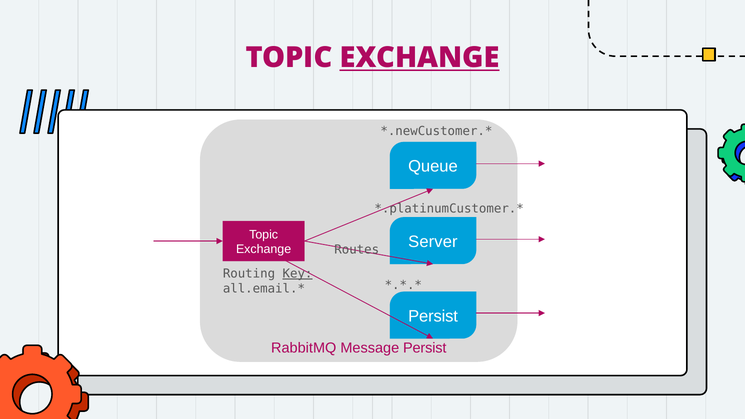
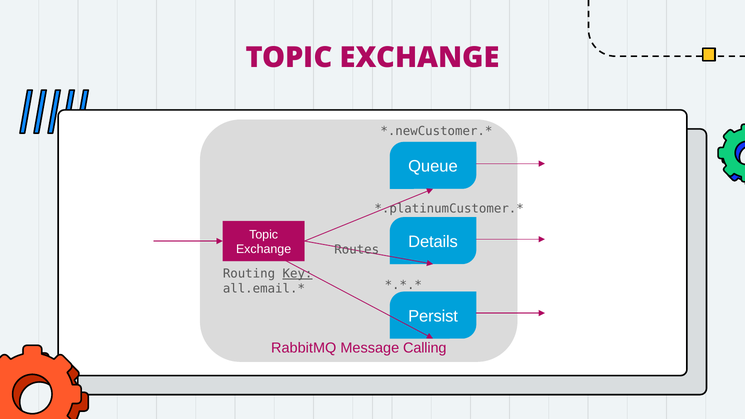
EXCHANGE underline: present -> none (420, 58)
Server: Server -> Details (433, 242)
Message Persist: Persist -> Calling (425, 348)
